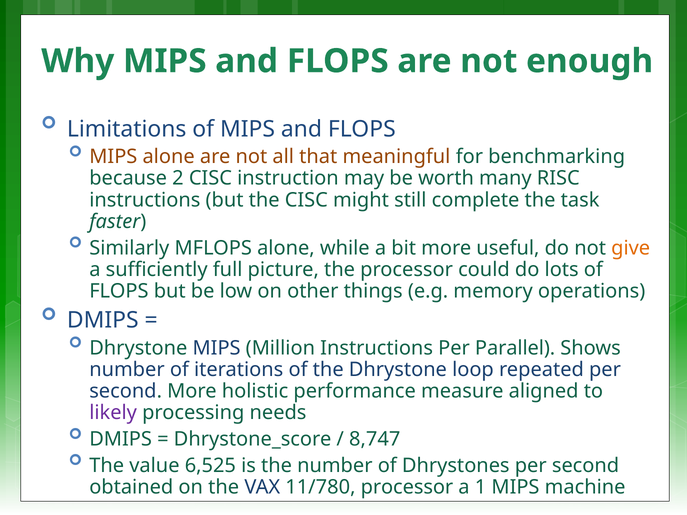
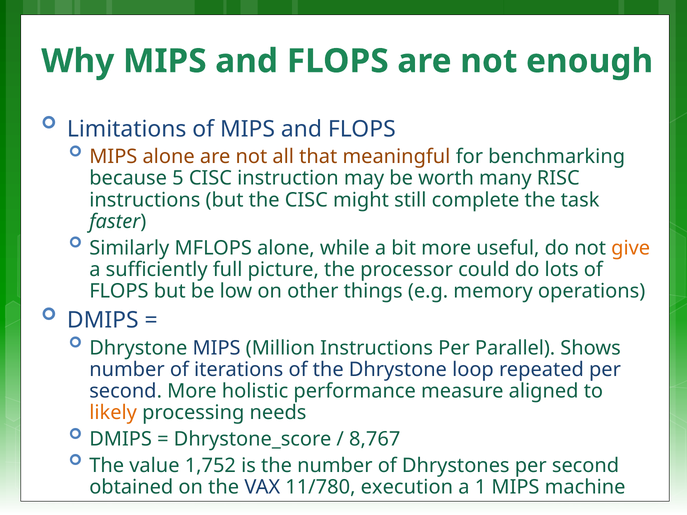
2: 2 -> 5 (178, 178)
likely colour: purple -> orange (113, 413)
8,747: 8,747 -> 8,767 (375, 439)
6,525: 6,525 -> 1,752 (210, 466)
11/780 processor: processor -> execution (407, 488)
